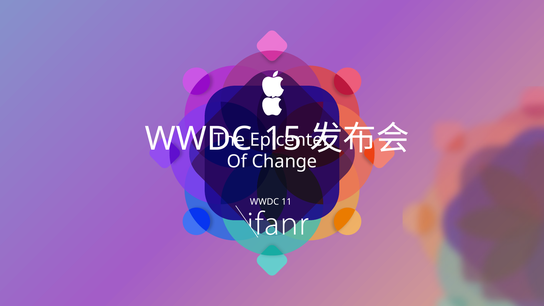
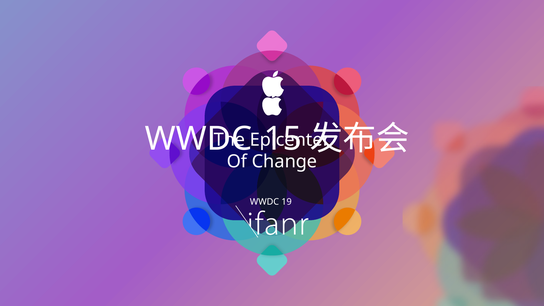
11: 11 -> 19 (287, 202)
